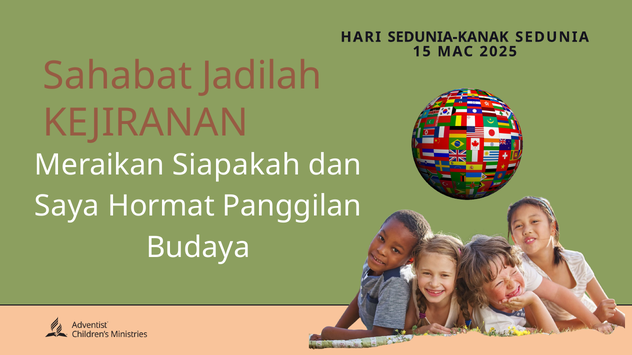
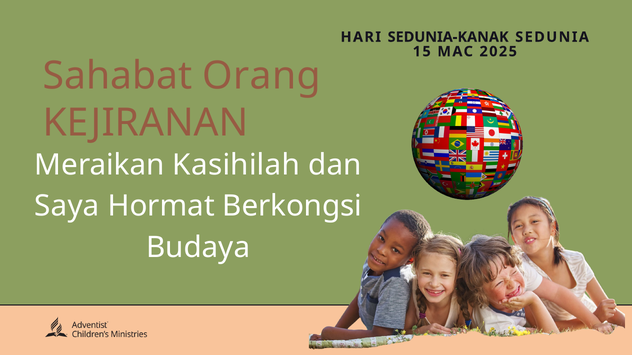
Jadilah: Jadilah -> Orang (261, 76)
Siapakah: Siapakah -> Kasihilah (236, 165)
Panggilan: Panggilan -> Berkongsi (292, 206)
